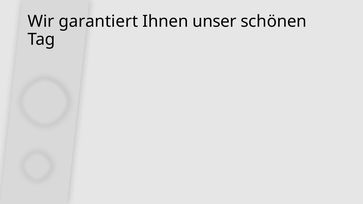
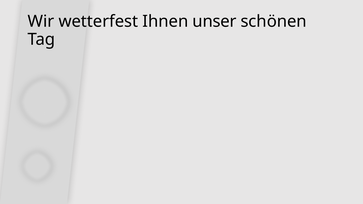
garantiert: garantiert -> wetterfest (98, 22)
